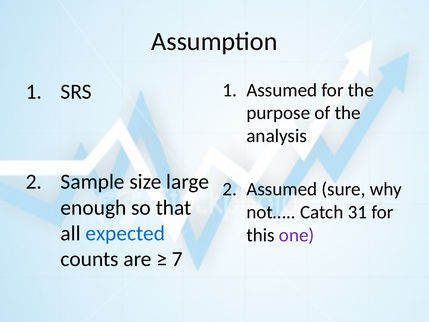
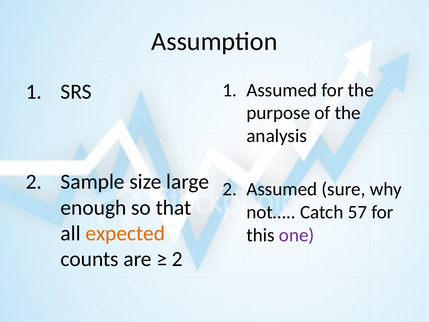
31: 31 -> 57 (357, 212)
expected colour: blue -> orange (125, 233)
7: 7 -> 2 (177, 259)
